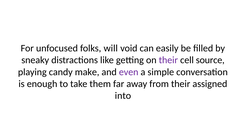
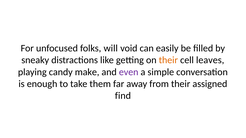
their colour: purple -> orange (168, 60)
source: source -> leaves (210, 60)
into: into -> find (123, 96)
